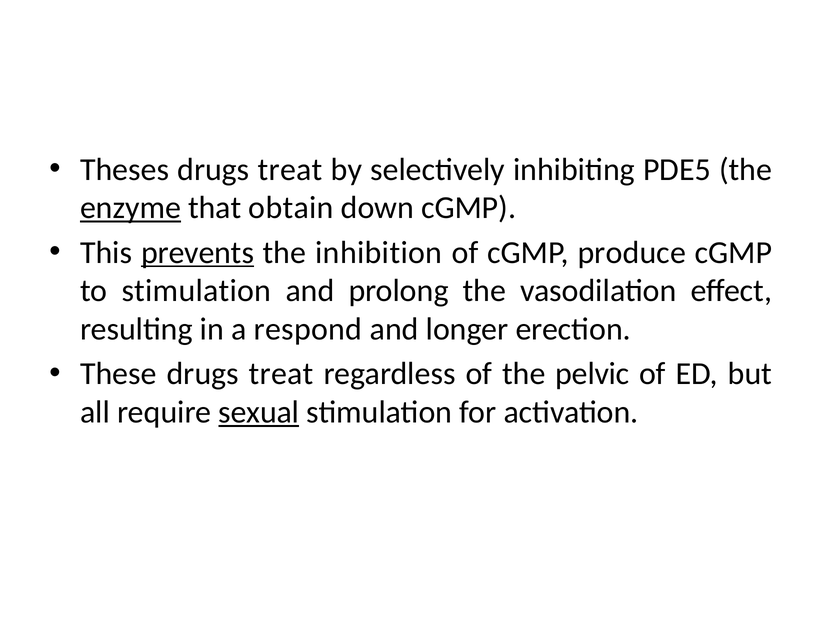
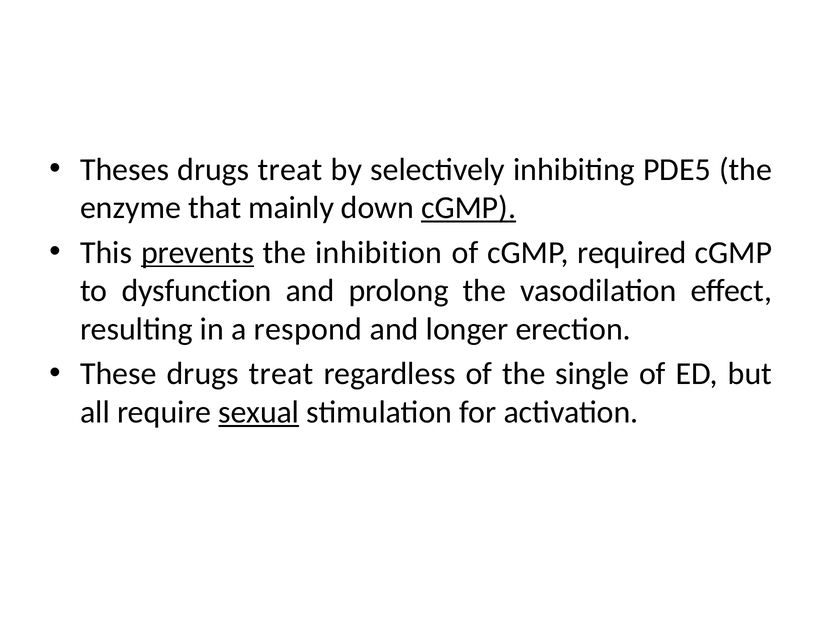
enzyme underline: present -> none (131, 208)
obtain: obtain -> mainly (291, 208)
cGMP underline: none -> present (469, 208)
produce: produce -> required (632, 252)
to stimulation: stimulation -> dysfunction (197, 291)
pelvic: pelvic -> single (592, 374)
